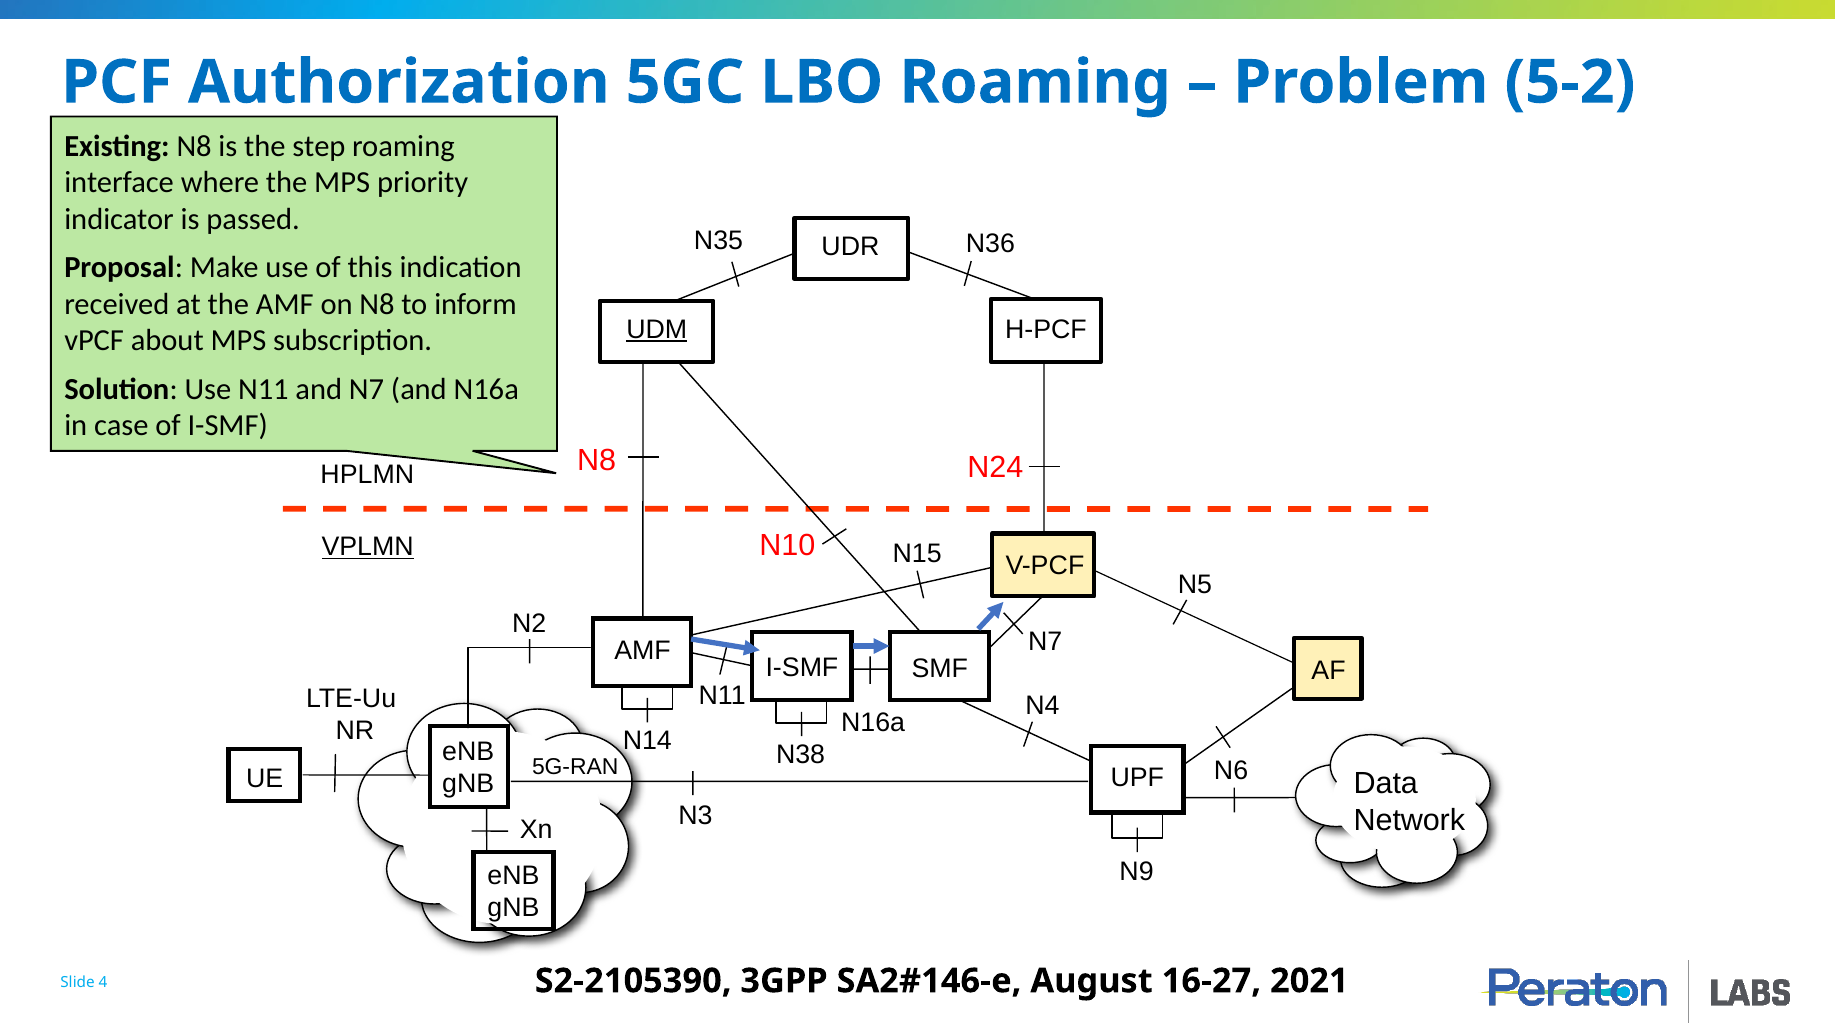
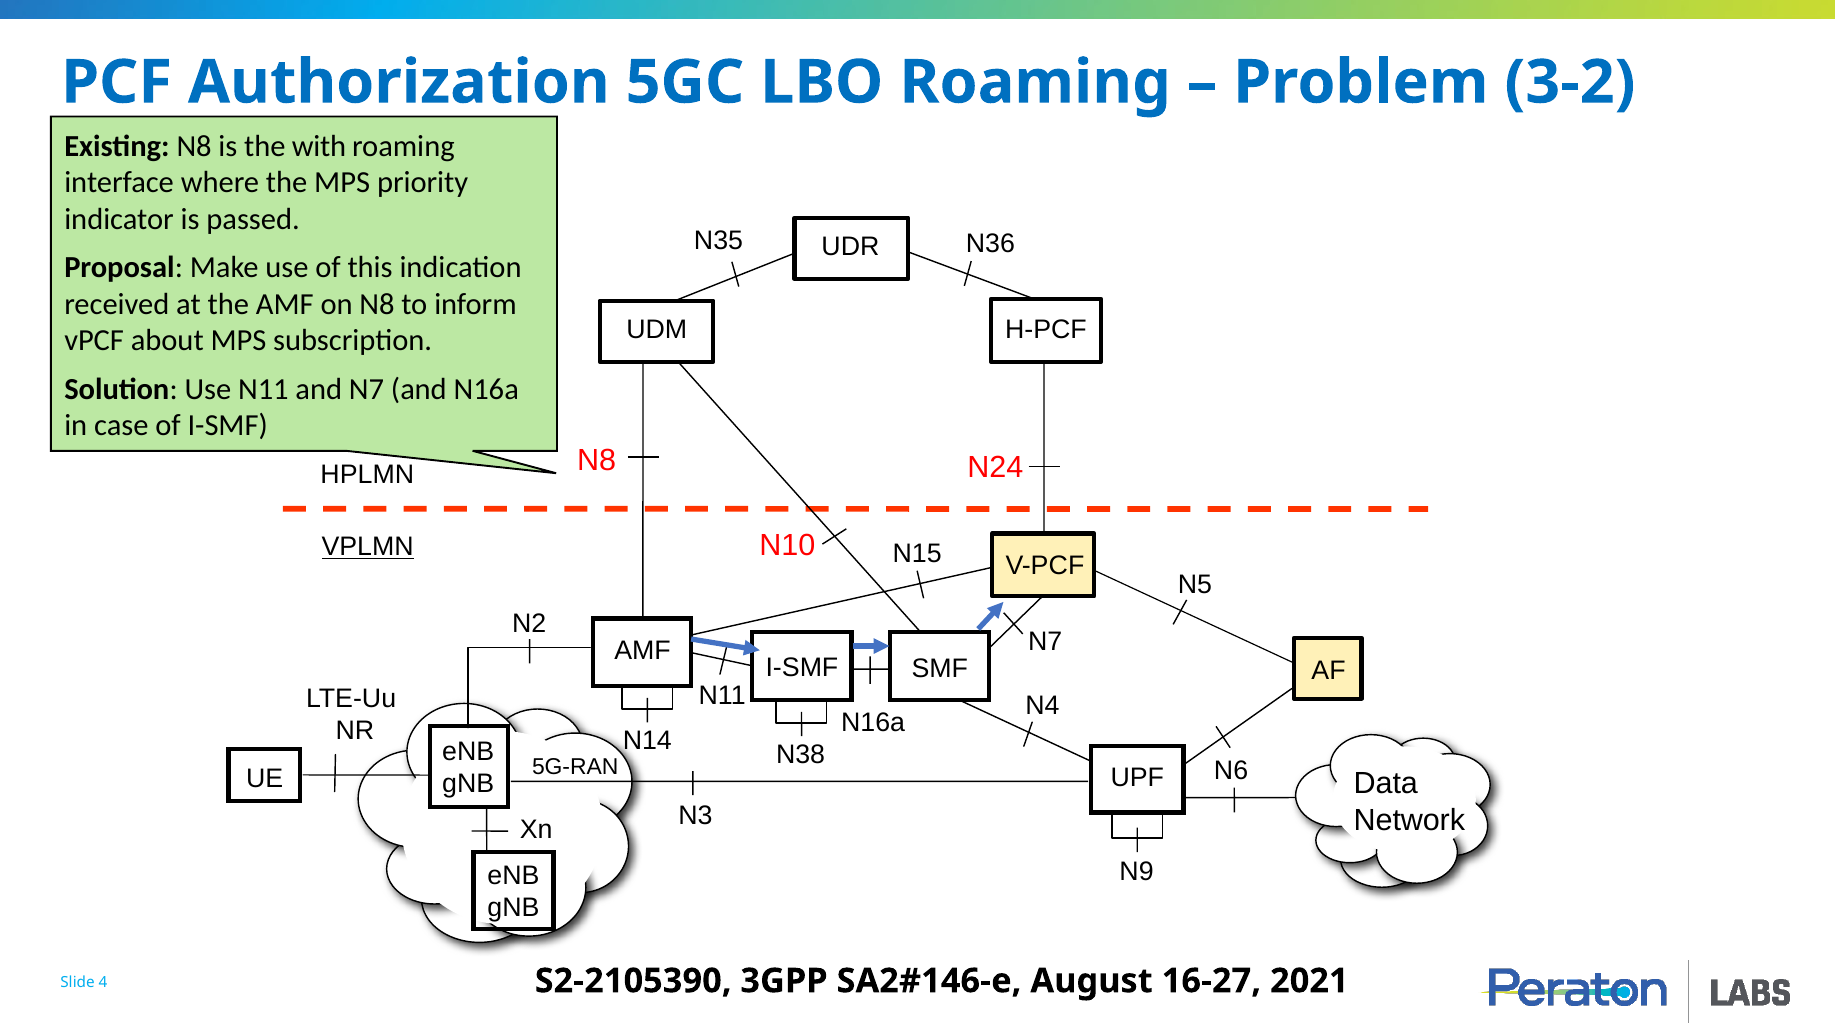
5-2: 5-2 -> 3-2 (1570, 82)
step: step -> with (319, 146)
UDM underline: present -> none (657, 330)
